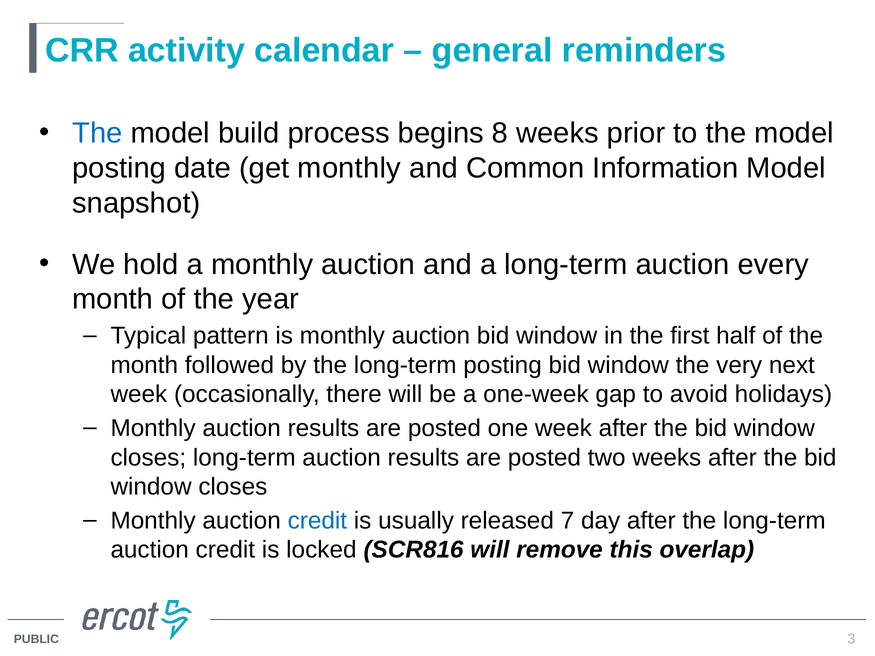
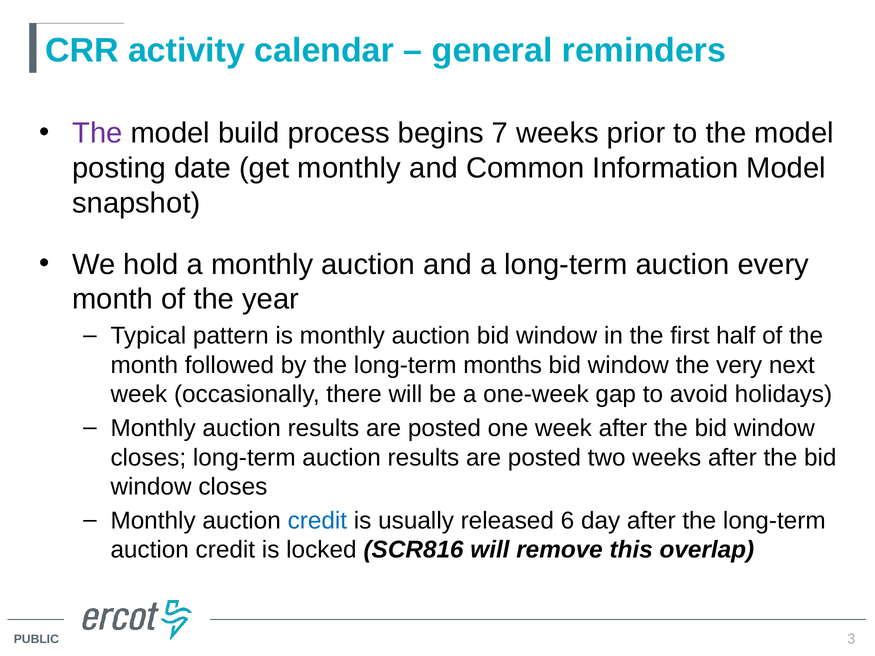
The colour: blue -> purple (97, 133)
8: 8 -> 7 (500, 133)
long-term posting: posting -> months (503, 365)
7: 7 -> 6 (568, 521)
